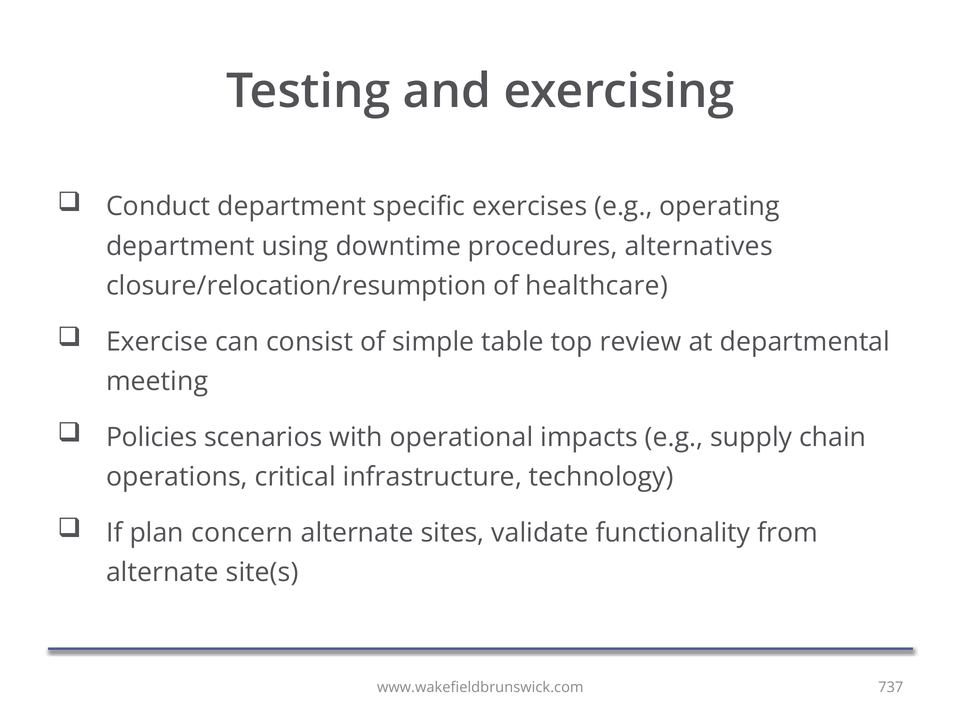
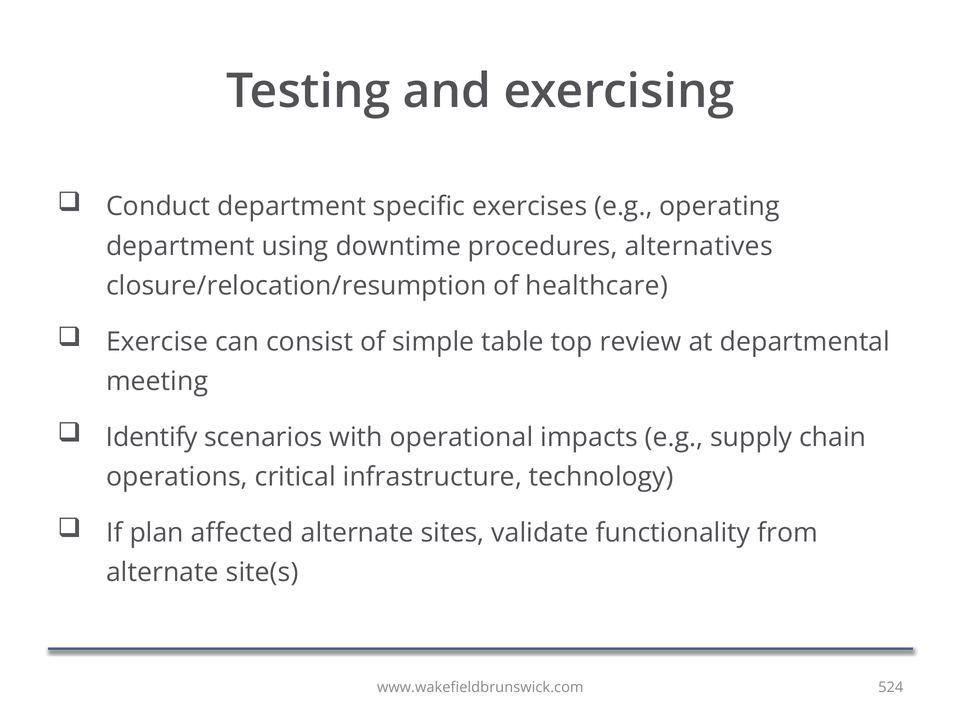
Policies: Policies -> Identify (152, 437)
concern: concern -> affected (242, 533)
737: 737 -> 524 (891, 687)
